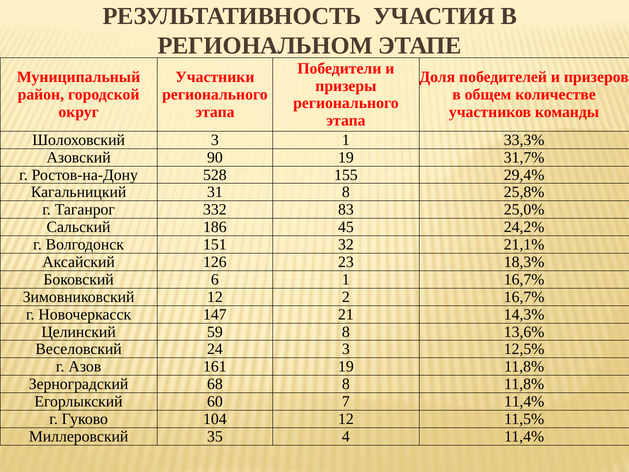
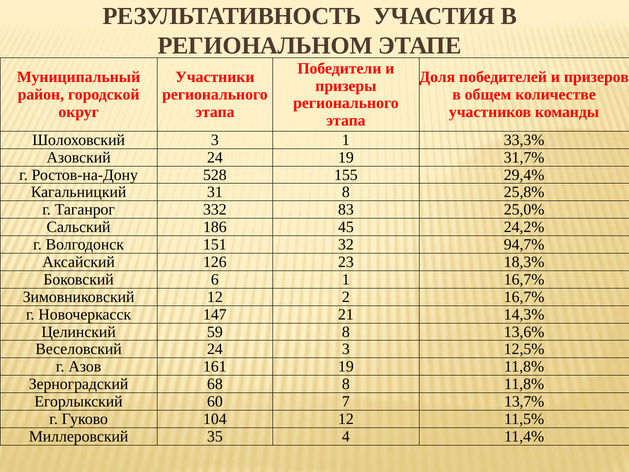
Азовский 90: 90 -> 24 (215, 157)
21,1%: 21,1% -> 94,7% (524, 245)
7 11,4%: 11,4% -> 13,7% (524, 401)
